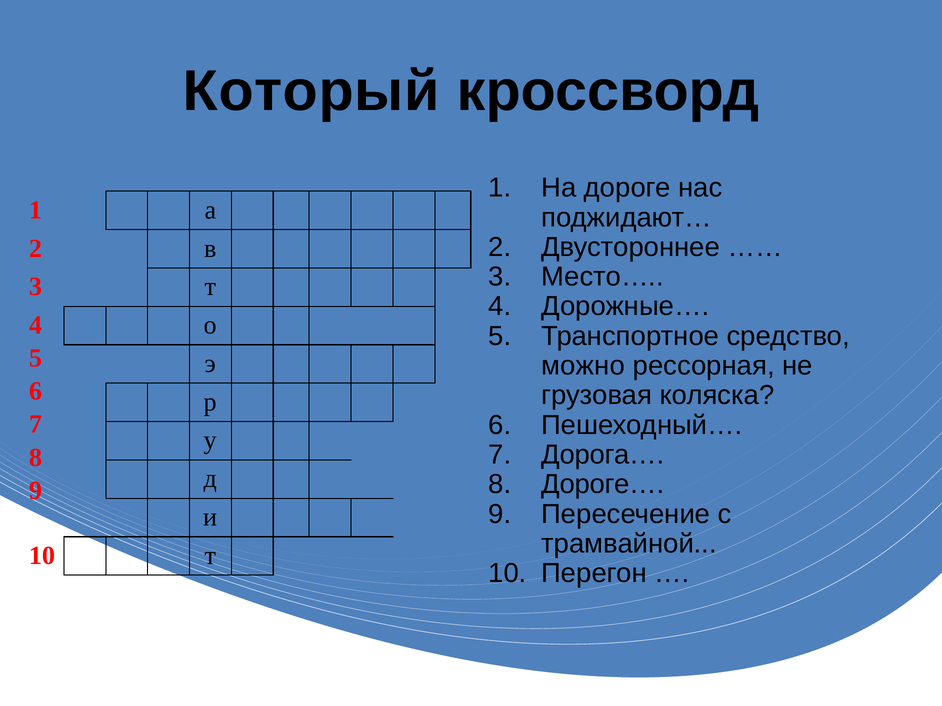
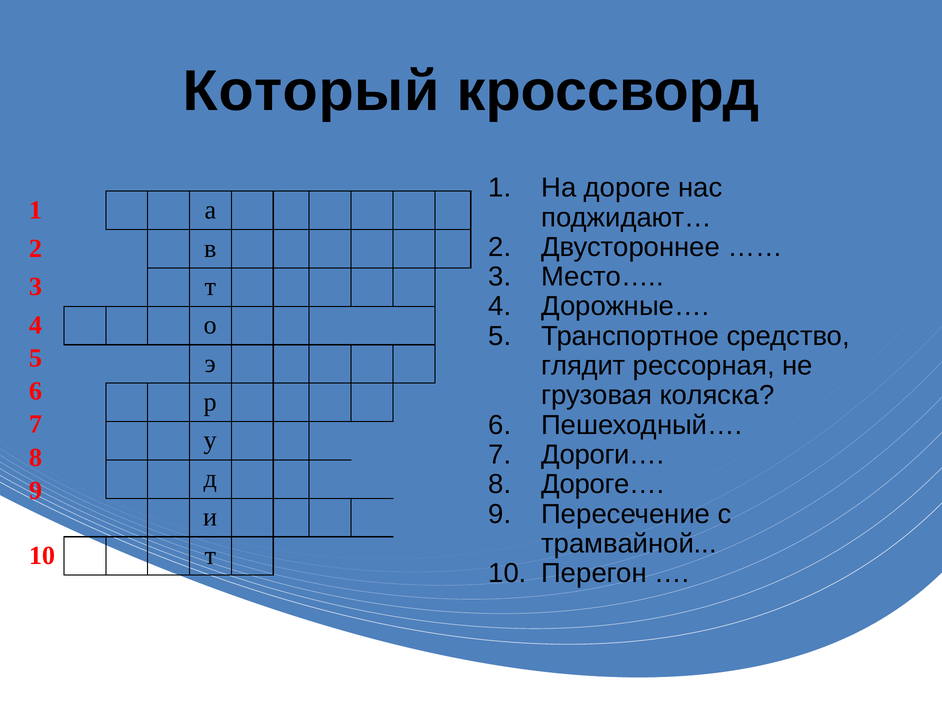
можно: можно -> глядит (583, 366)
Дорога…: Дорога… -> Дороги… (603, 455)
